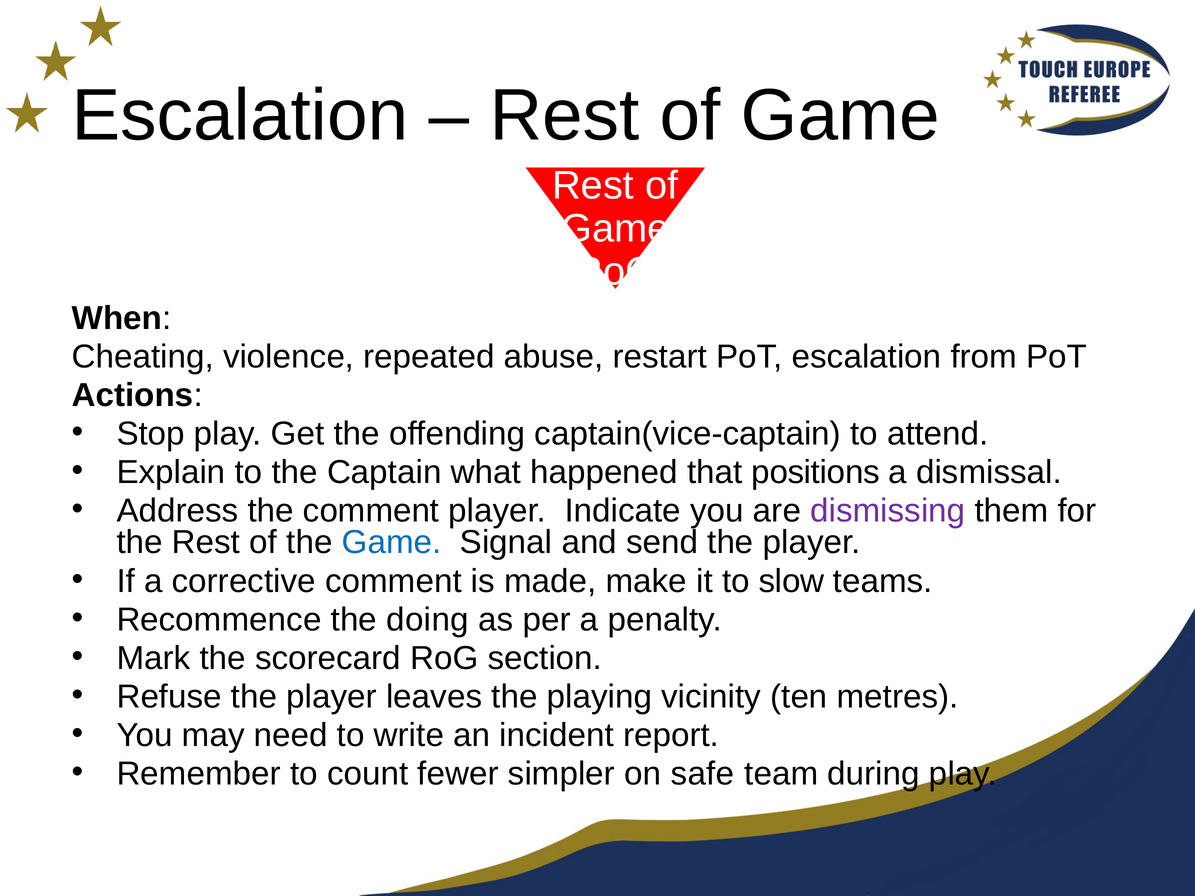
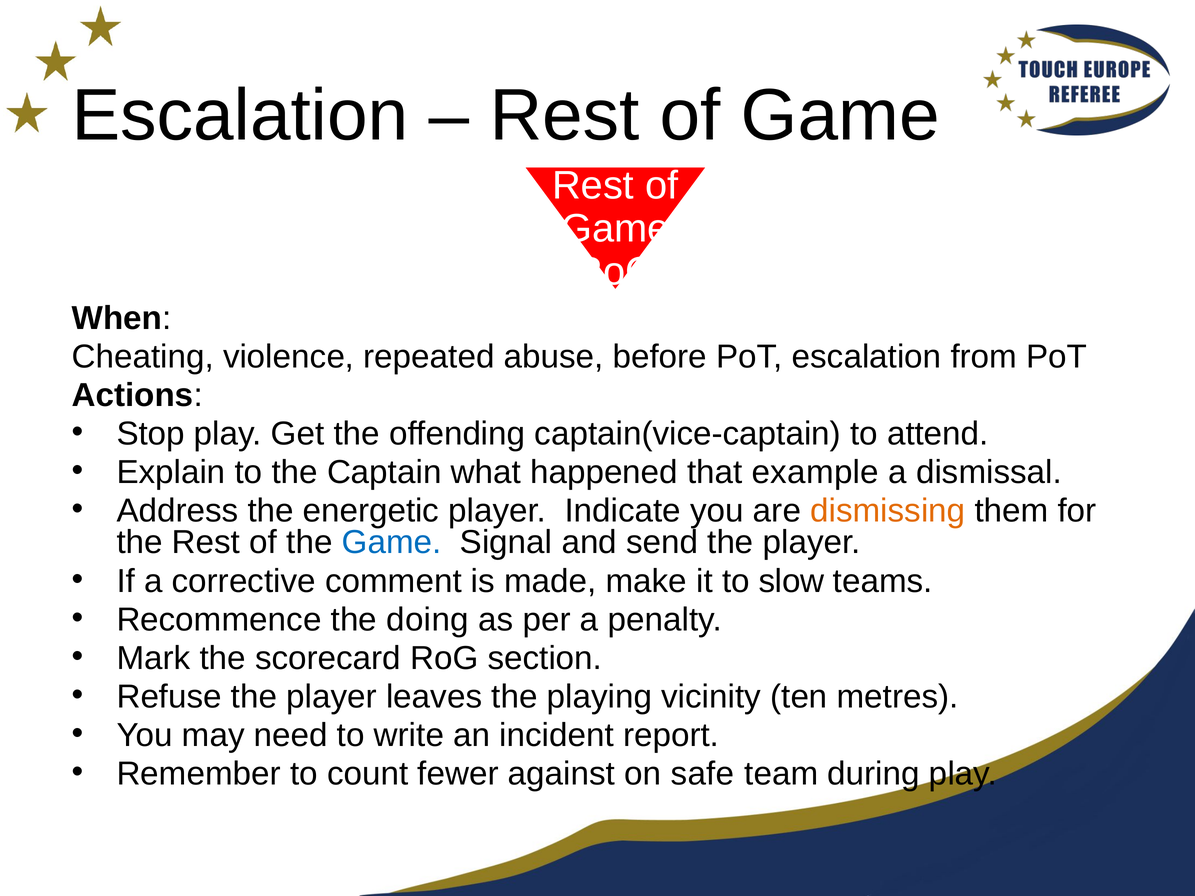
restart: restart -> before (660, 357)
positions: positions -> example (815, 472)
the comment: comment -> energetic (371, 511)
dismissing colour: purple -> orange (888, 511)
simpler: simpler -> against (561, 774)
